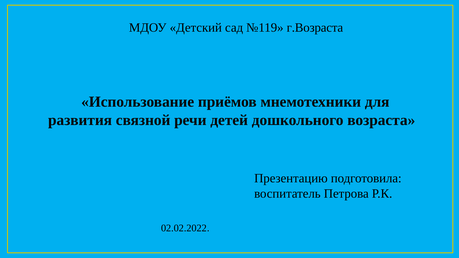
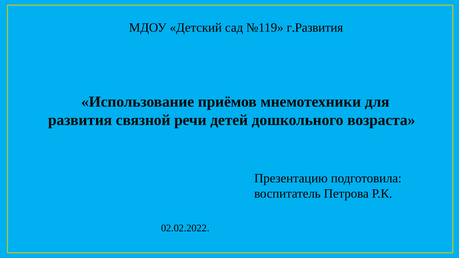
г.Возраста: г.Возраста -> г.Развития (315, 28)
